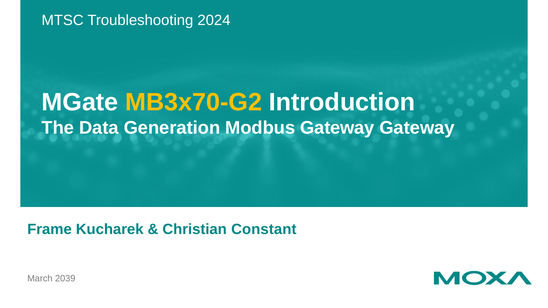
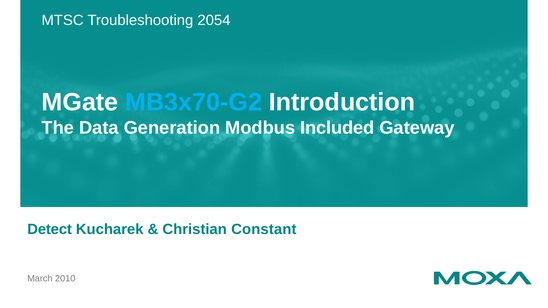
2024: 2024 -> 2054 (214, 20)
MB3x70-G2 colour: yellow -> light blue (194, 102)
Modbus Gateway: Gateway -> Included (337, 128)
Frame: Frame -> Detect (50, 230)
2039: 2039 -> 2010 (65, 279)
